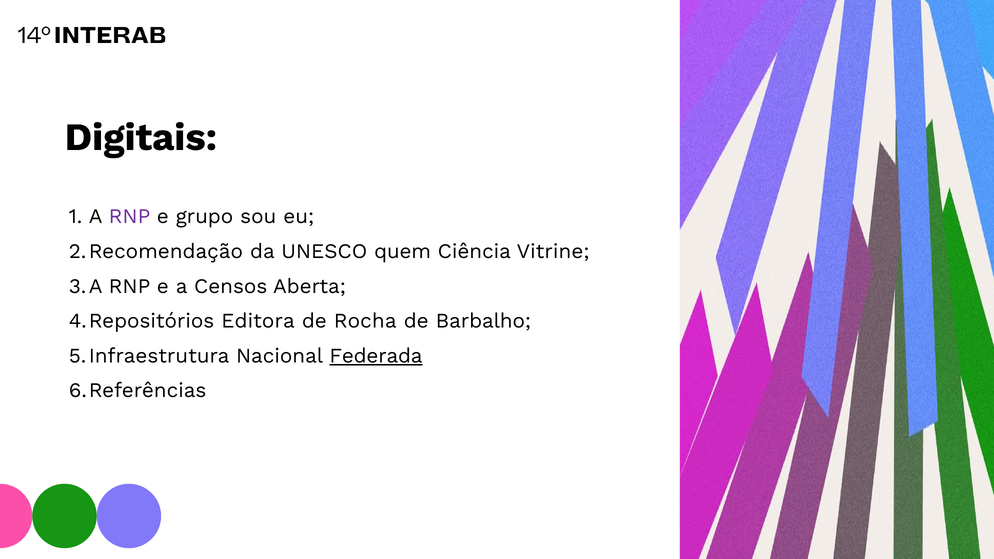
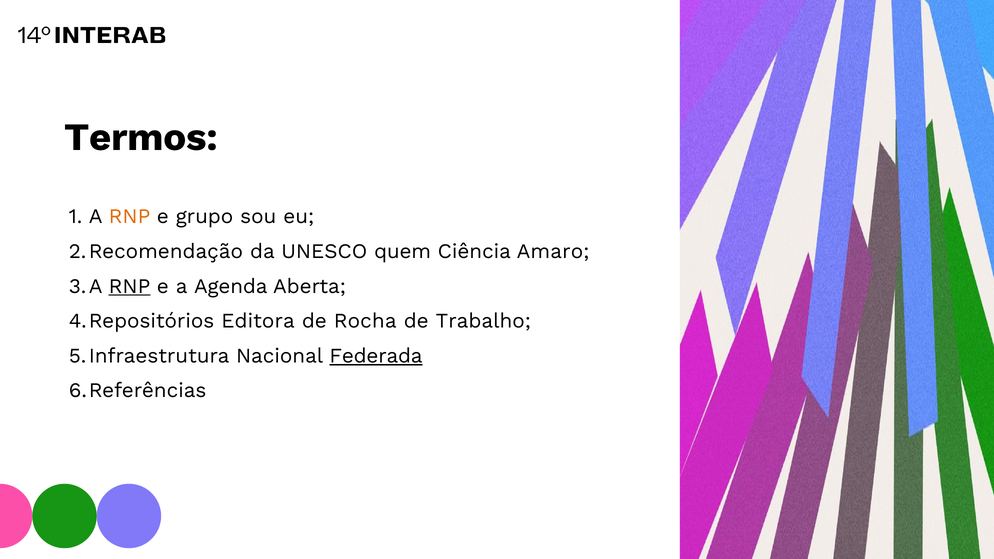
Digitais: Digitais -> Termos (141, 137)
RNP colour: purple -> orange (129, 217)
Vitrine: Vitrine -> Amaro (553, 251)
RNP underline: none -> present (129, 286)
Censos: Censos -> Agenda (231, 286)
Barbalho: Barbalho -> Trabalho (483, 321)
